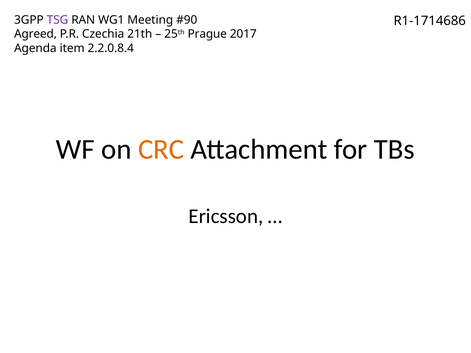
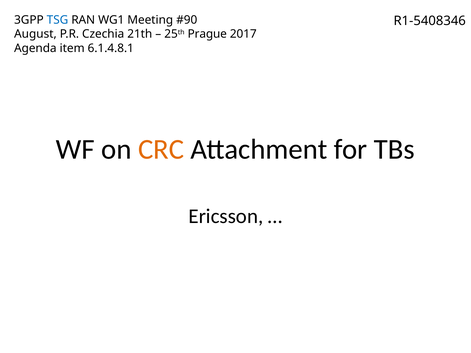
TSG colour: purple -> blue (58, 20)
R1-1714686: R1-1714686 -> R1-5408346 (430, 21)
Agreed: Agreed -> August (35, 34)
2.2.0.8.4: 2.2.0.8.4 -> 6.1.4.8.1 (111, 48)
